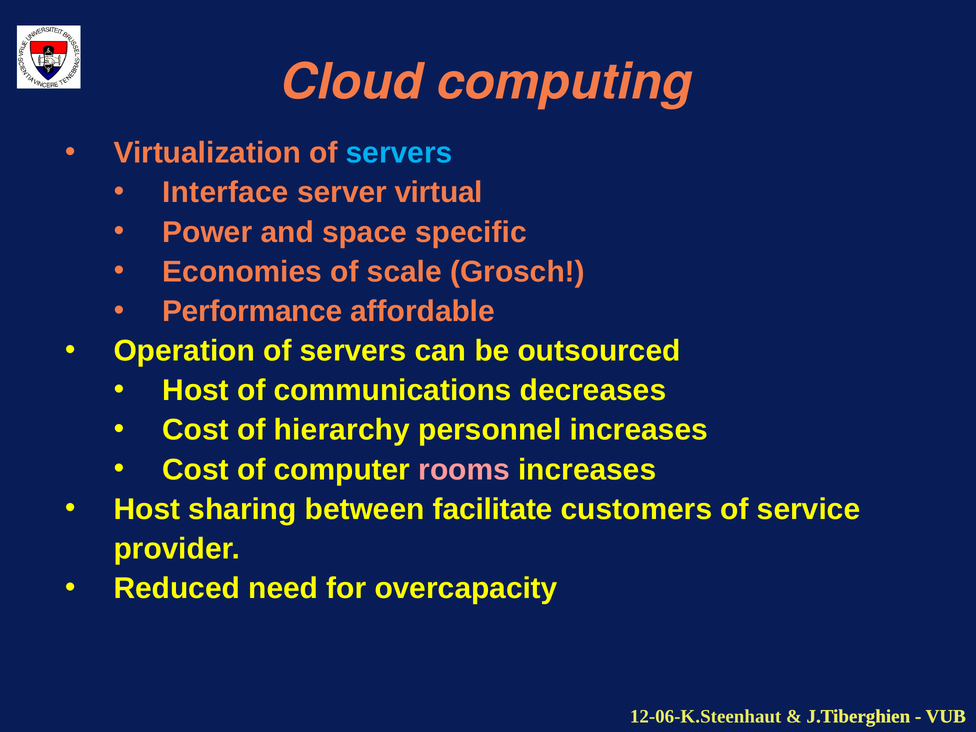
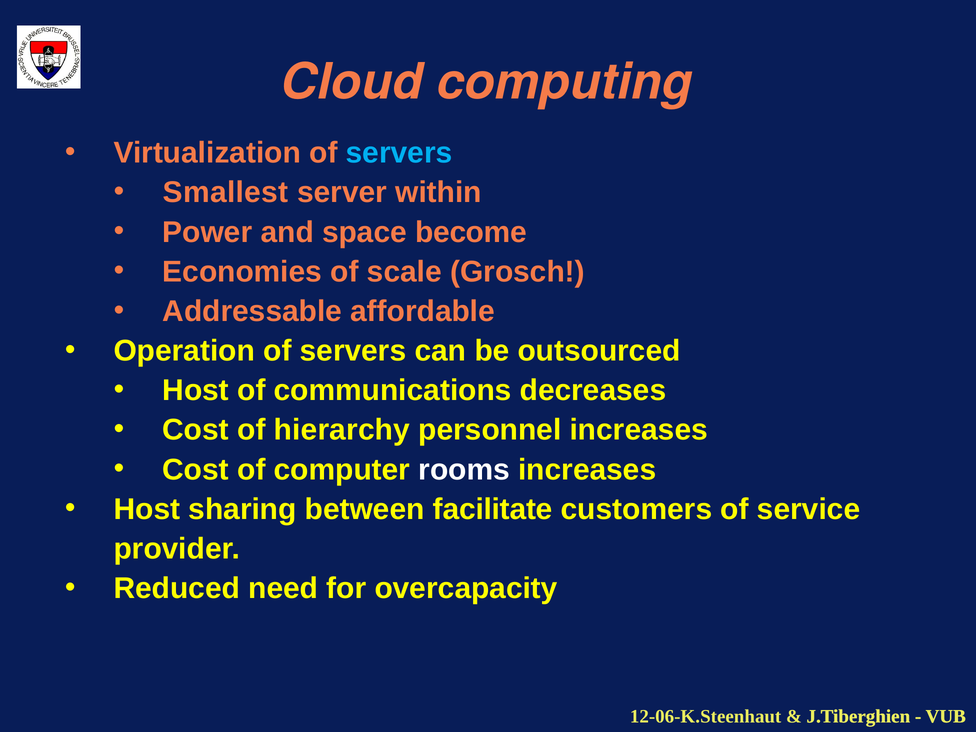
Interface: Interface -> Smallest (225, 193)
virtual: virtual -> within (438, 193)
specific: specific -> become (471, 232)
Performance: Performance -> Addressable (252, 311)
rooms colour: pink -> white (464, 470)
